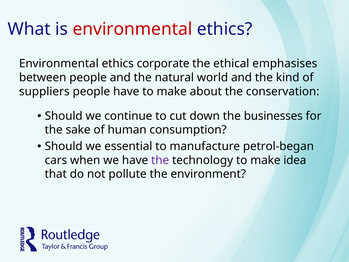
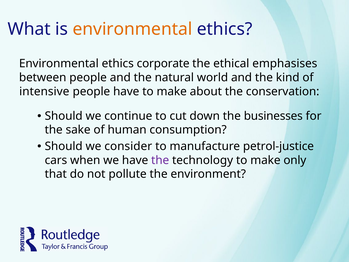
environmental colour: red -> orange (132, 29)
suppliers: suppliers -> intensive (44, 91)
essential: essential -> consider (128, 146)
petrol-began: petrol-began -> petrol-justice (278, 146)
idea: idea -> only (295, 160)
